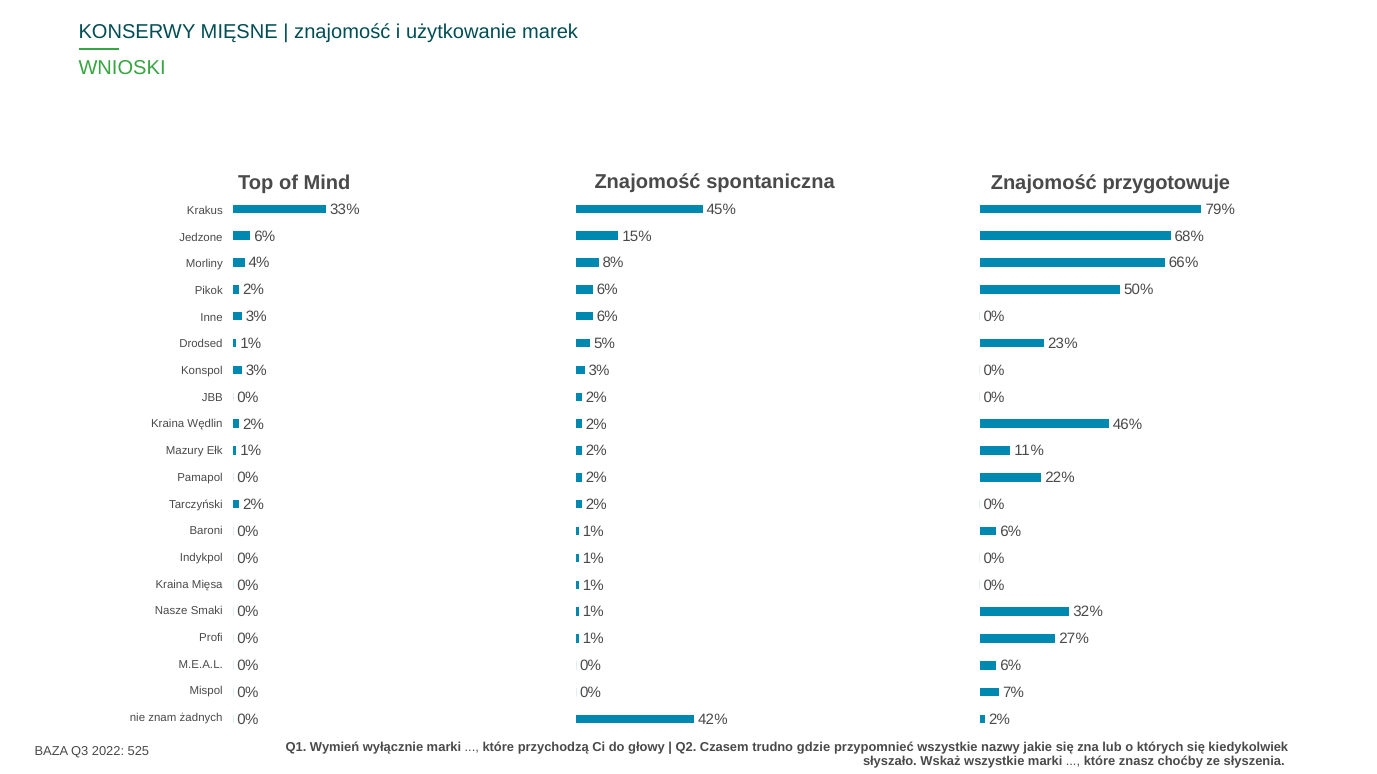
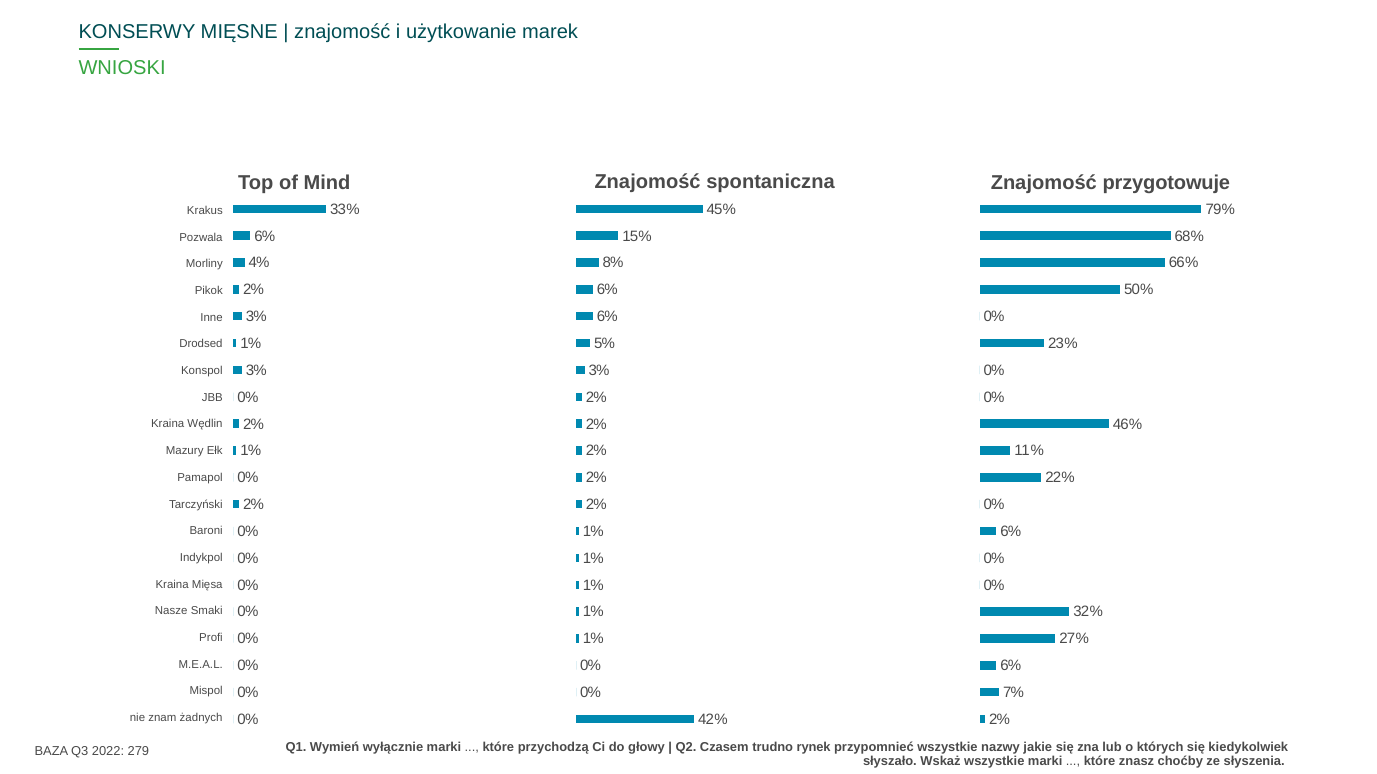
Jedzone: Jedzone -> Pozwala (201, 238)
gdzie: gdzie -> rynek (814, 748)
525: 525 -> 279 (138, 752)
